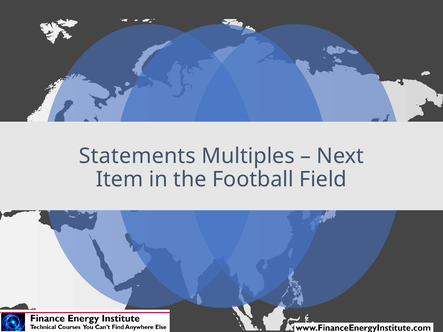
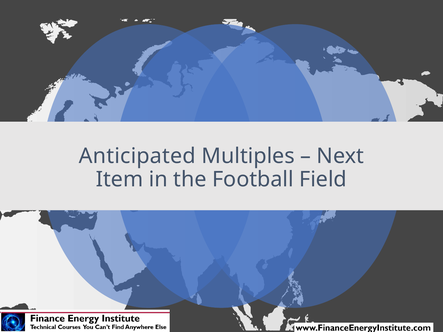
Statements: Statements -> Anticipated (137, 156)
